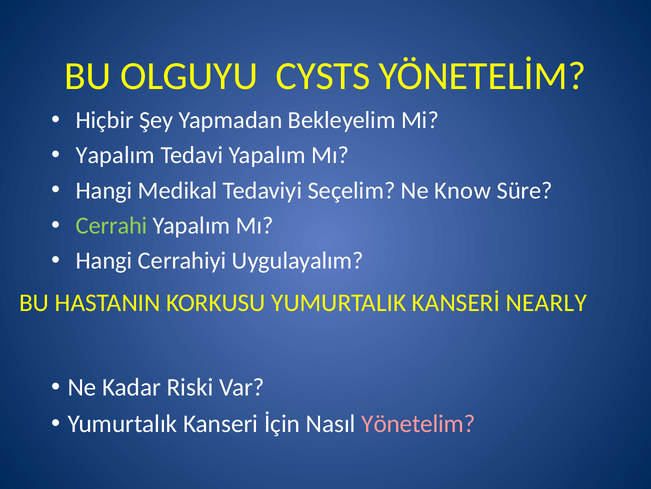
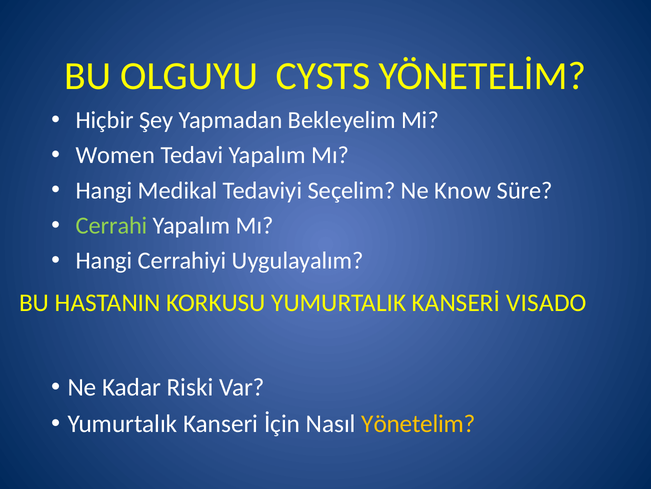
Yapalım: Yapalım -> Women (115, 155)
NEARLY: NEARLY -> VISADO (546, 302)
Yönetelim colour: pink -> yellow (418, 423)
